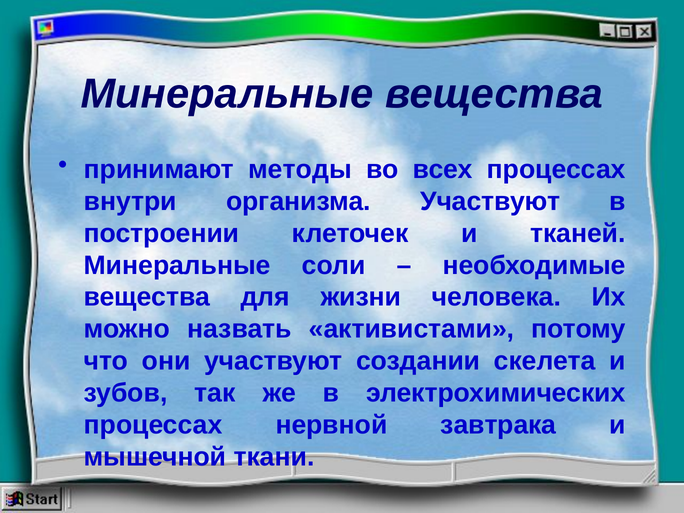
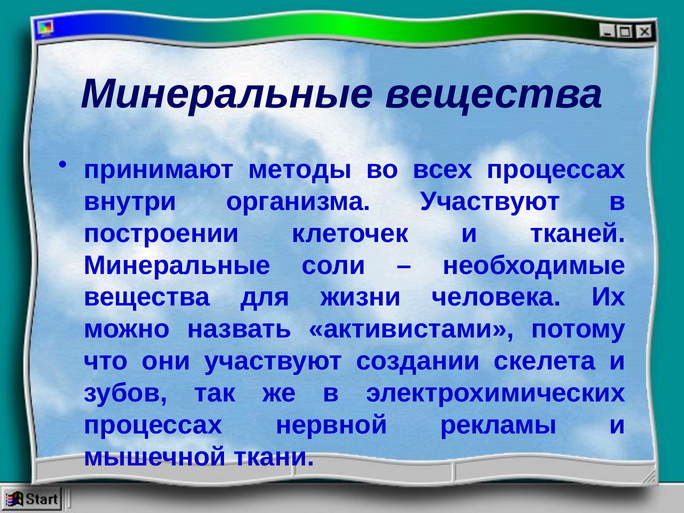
завтрака: завтрака -> рекламы (498, 425)
